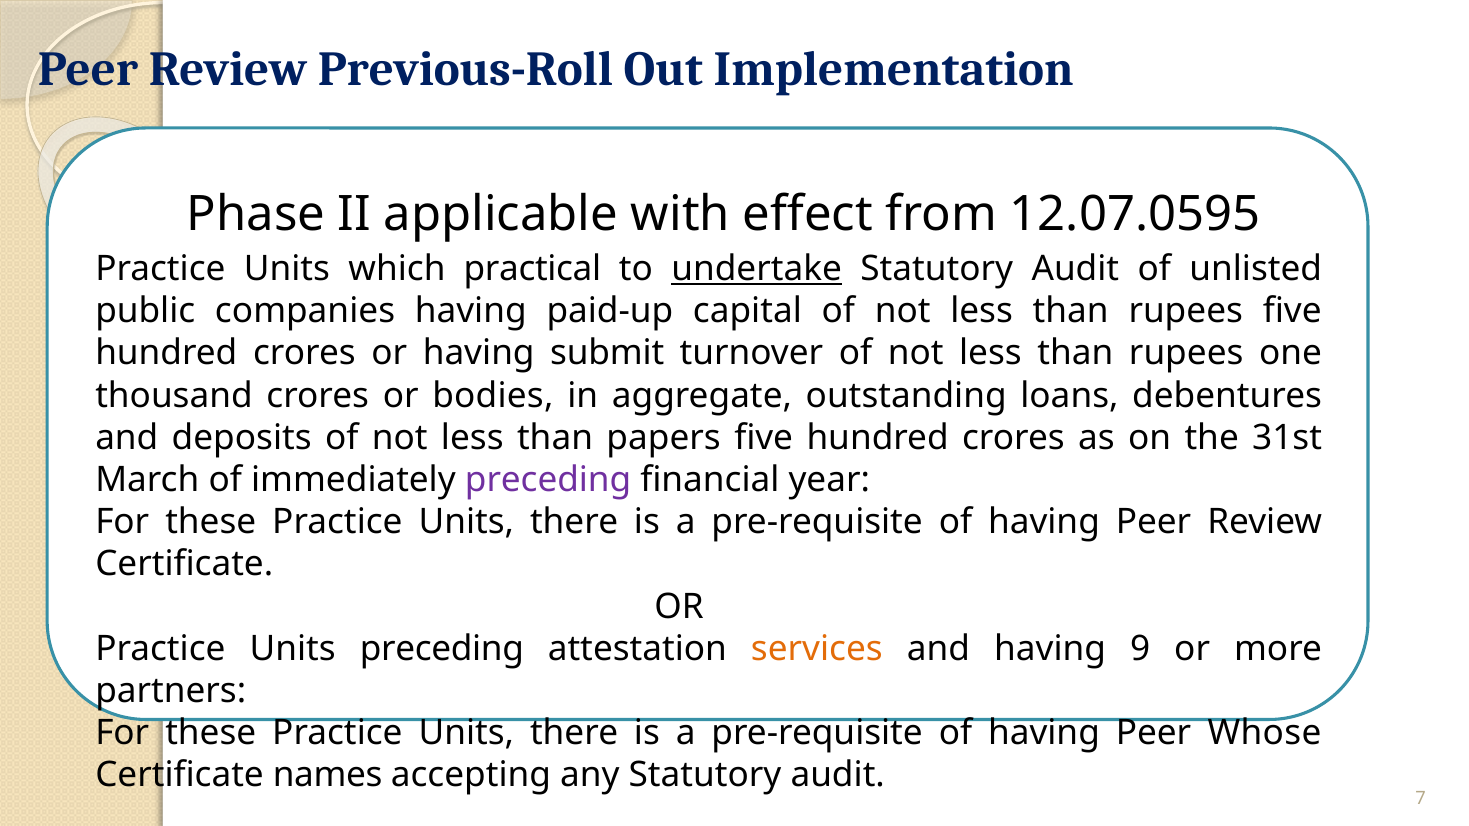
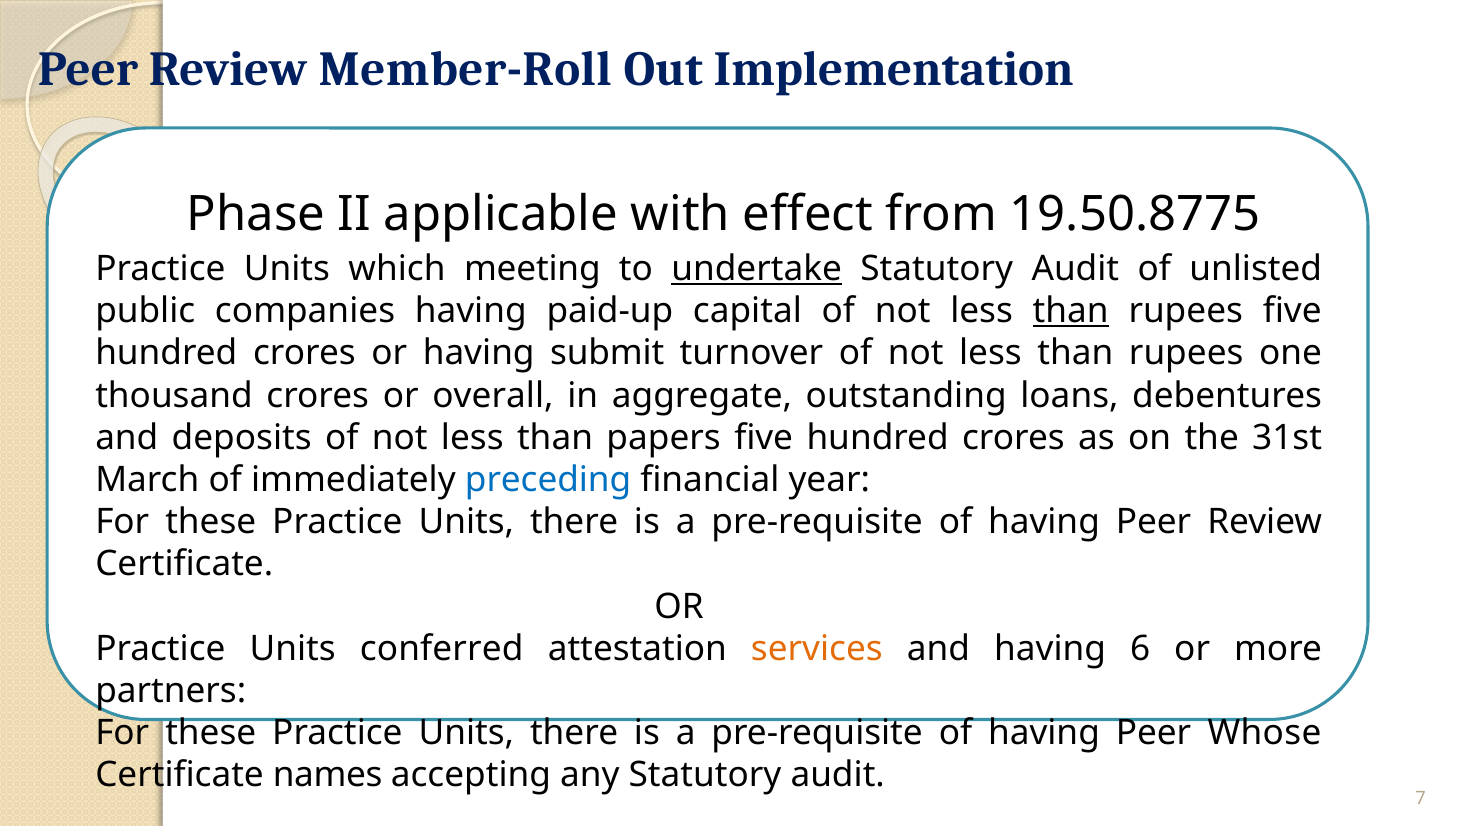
Previous-Roll: Previous-Roll -> Member-Roll (465, 69)
12.07.0595: 12.07.0595 -> 19.50.8775 (1135, 215)
practical: practical -> meeting (532, 269)
than underline: none -> present (1071, 311)
bodies: bodies -> overall (493, 396)
preceding colour: purple -> blue (548, 480)
Units preceding: preceding -> conferred (442, 649)
9: 9 -> 6 (1140, 649)
